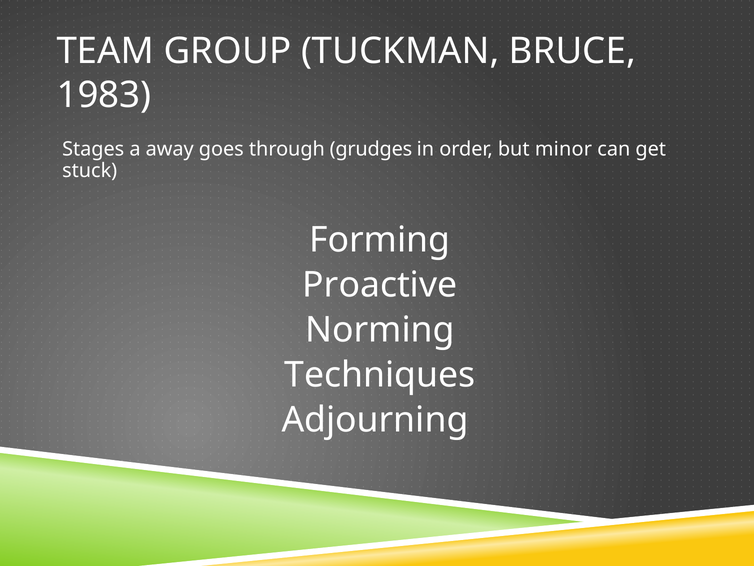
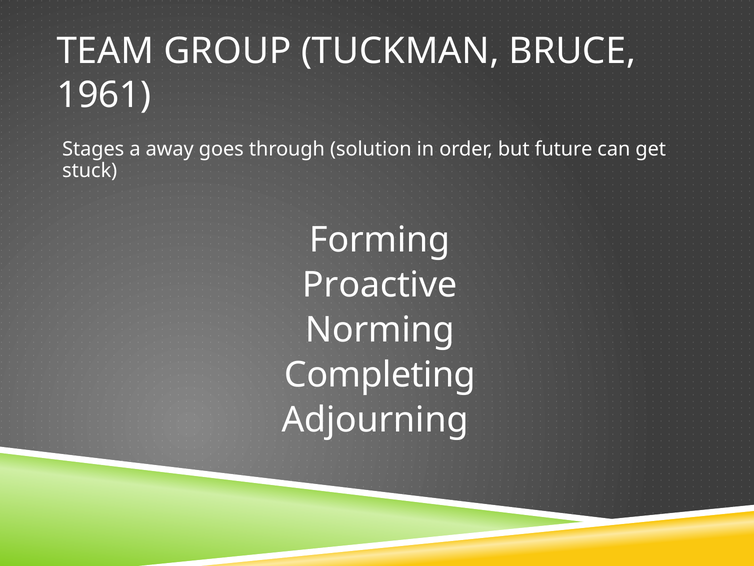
1983: 1983 -> 1961 (104, 95)
grudges: grudges -> solution (371, 149)
minor: minor -> future (564, 149)
Techniques: Techniques -> Completing (380, 375)
